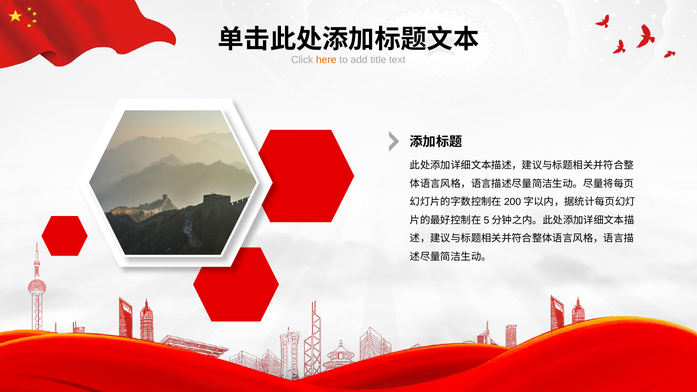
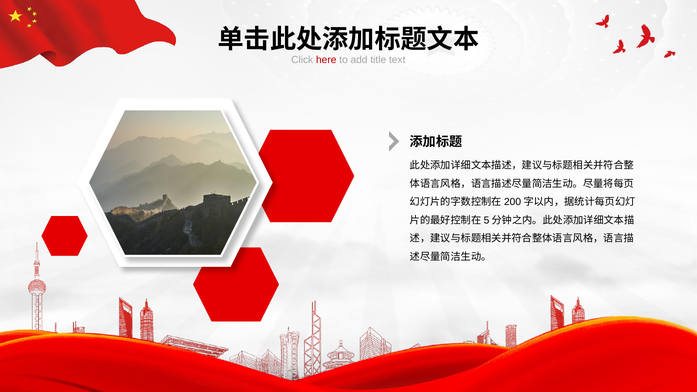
here colour: orange -> red (326, 60)
